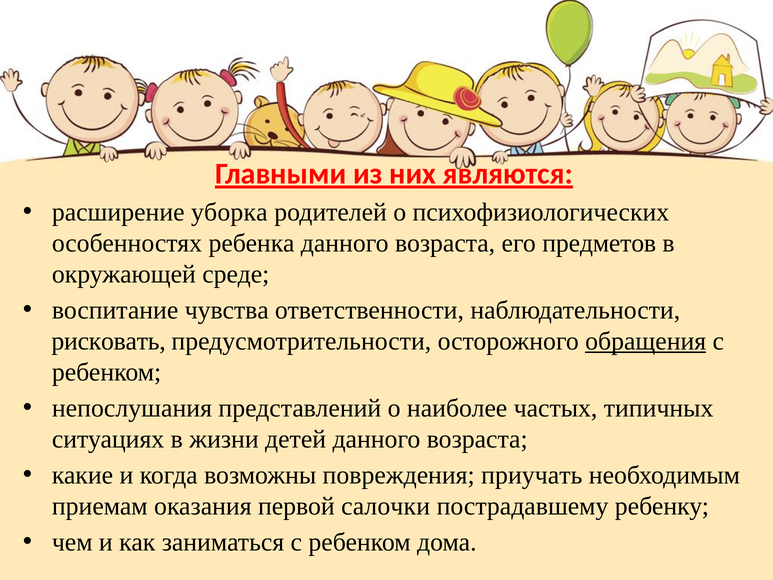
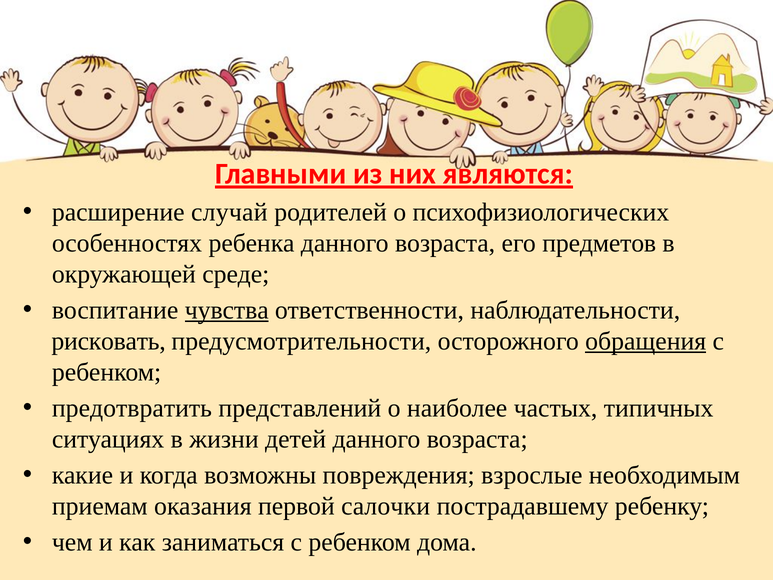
уборка: уборка -> случай (229, 212)
чувства underline: none -> present (227, 310)
непослушания: непослушания -> предотвратить (132, 408)
приучать: приучать -> взрослые (532, 475)
